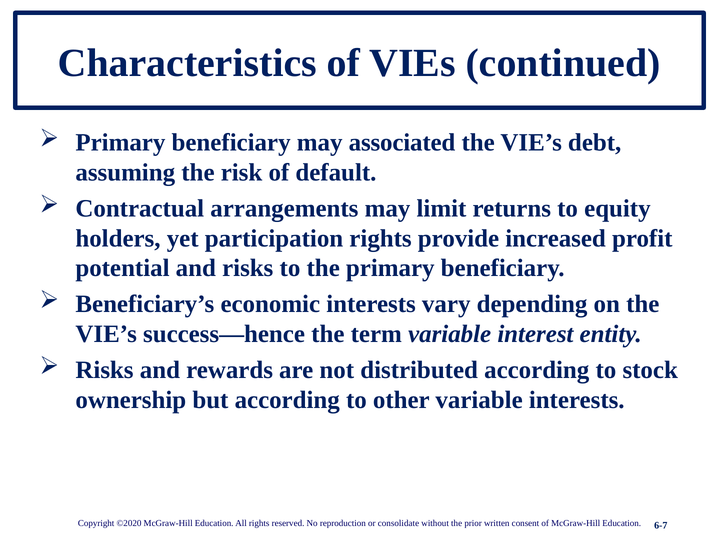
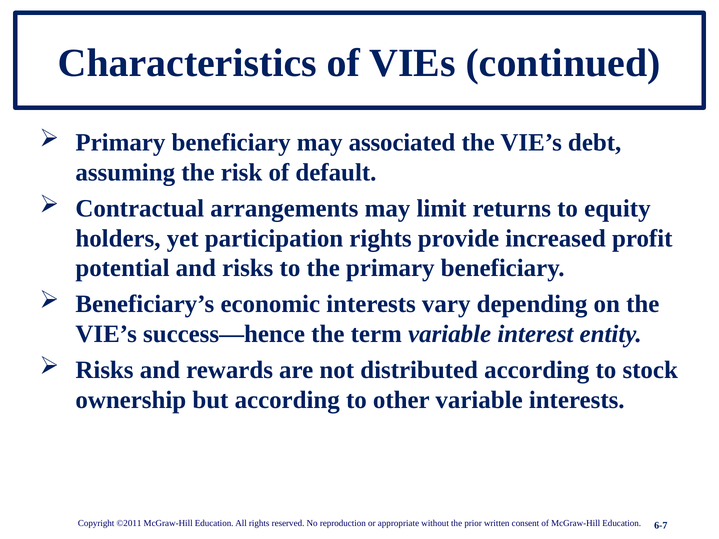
©2020: ©2020 -> ©2011 (129, 524)
consolidate: consolidate -> appropriate (398, 524)
